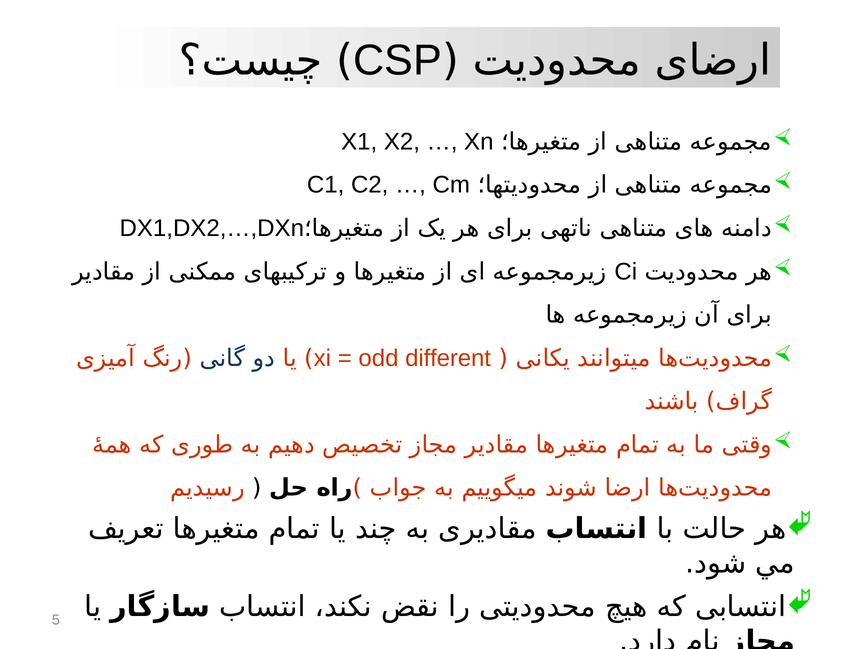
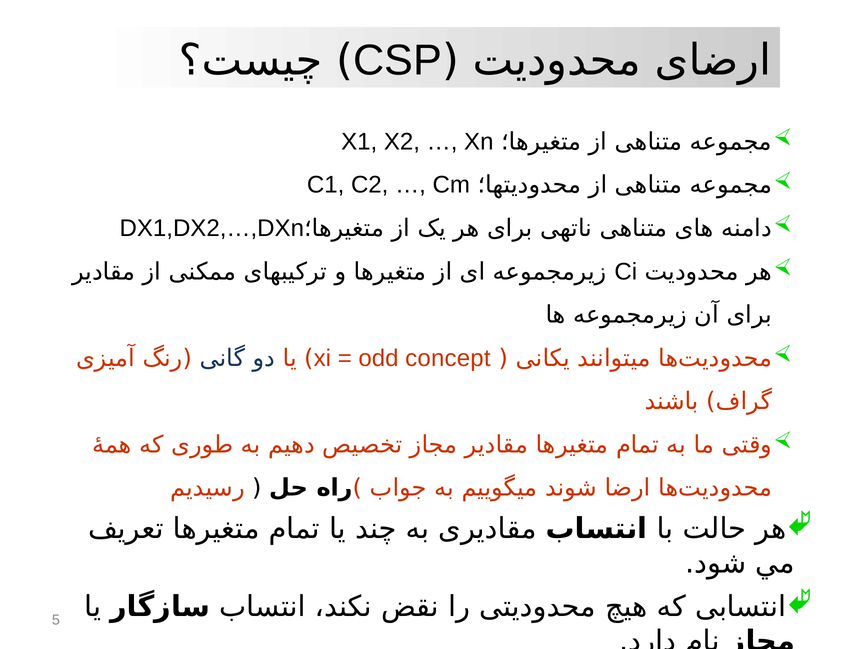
different: different -> concept (448, 358)
